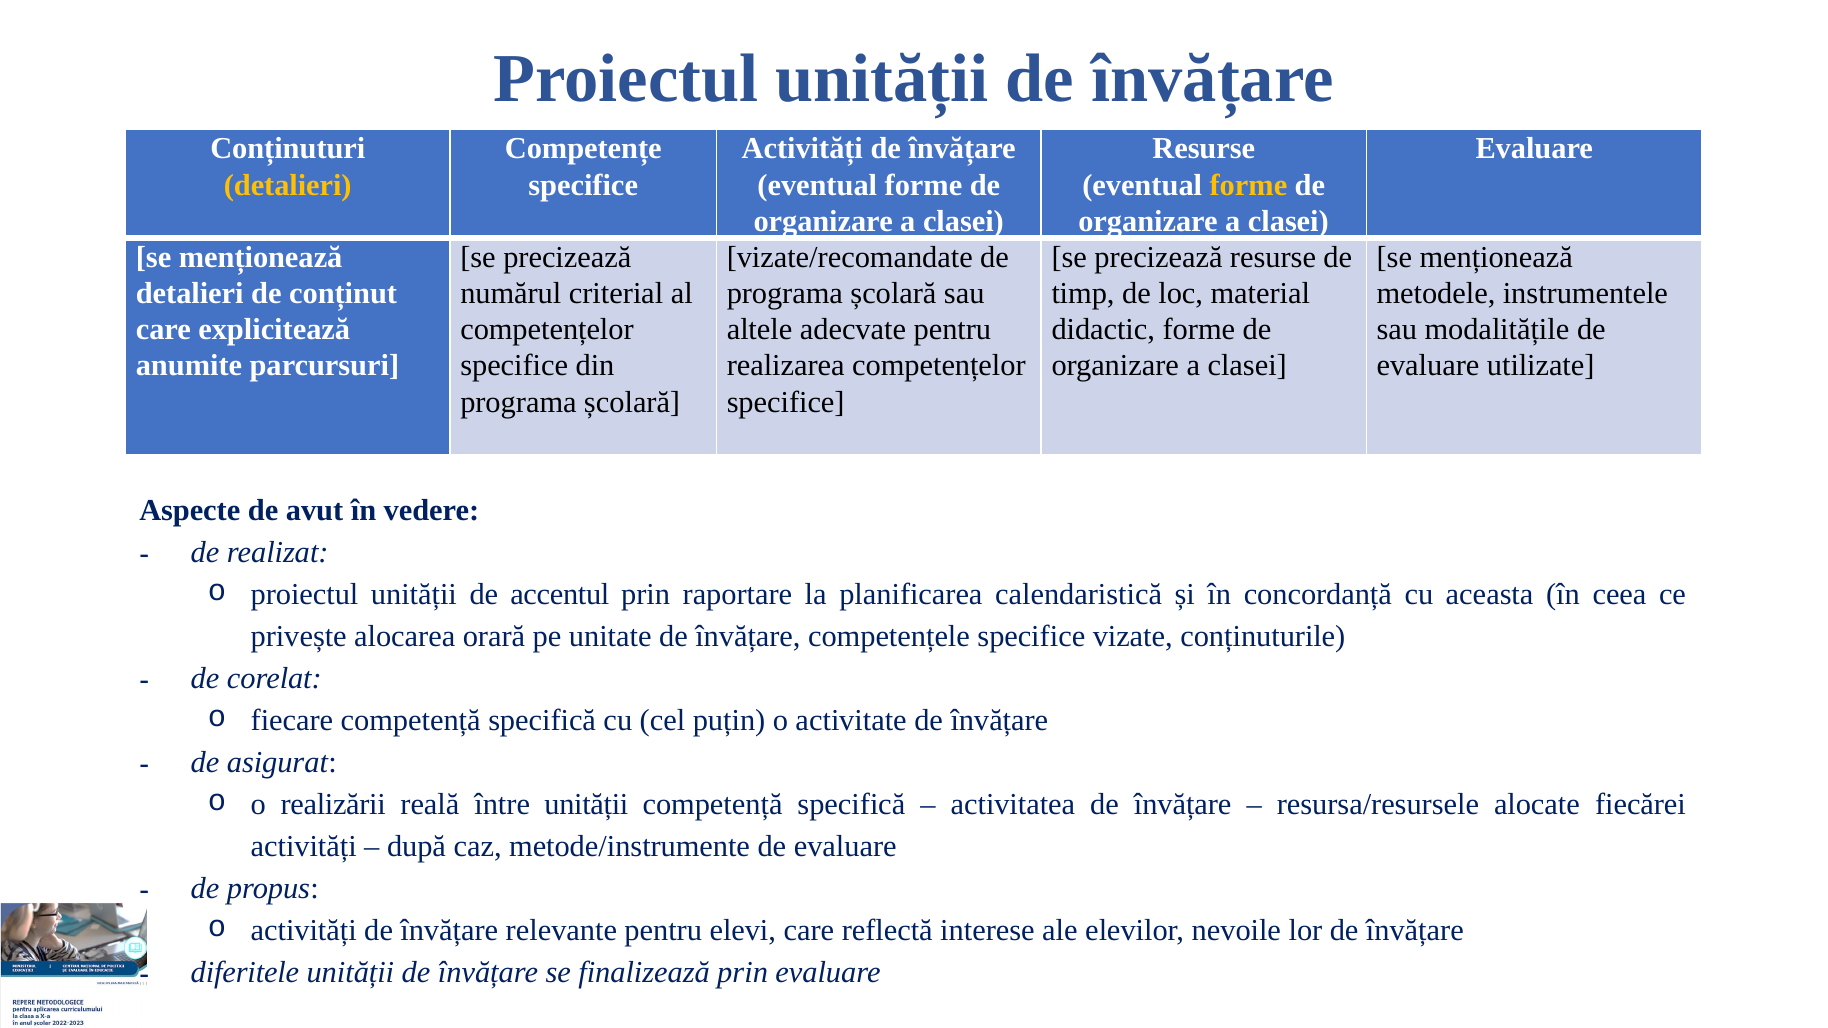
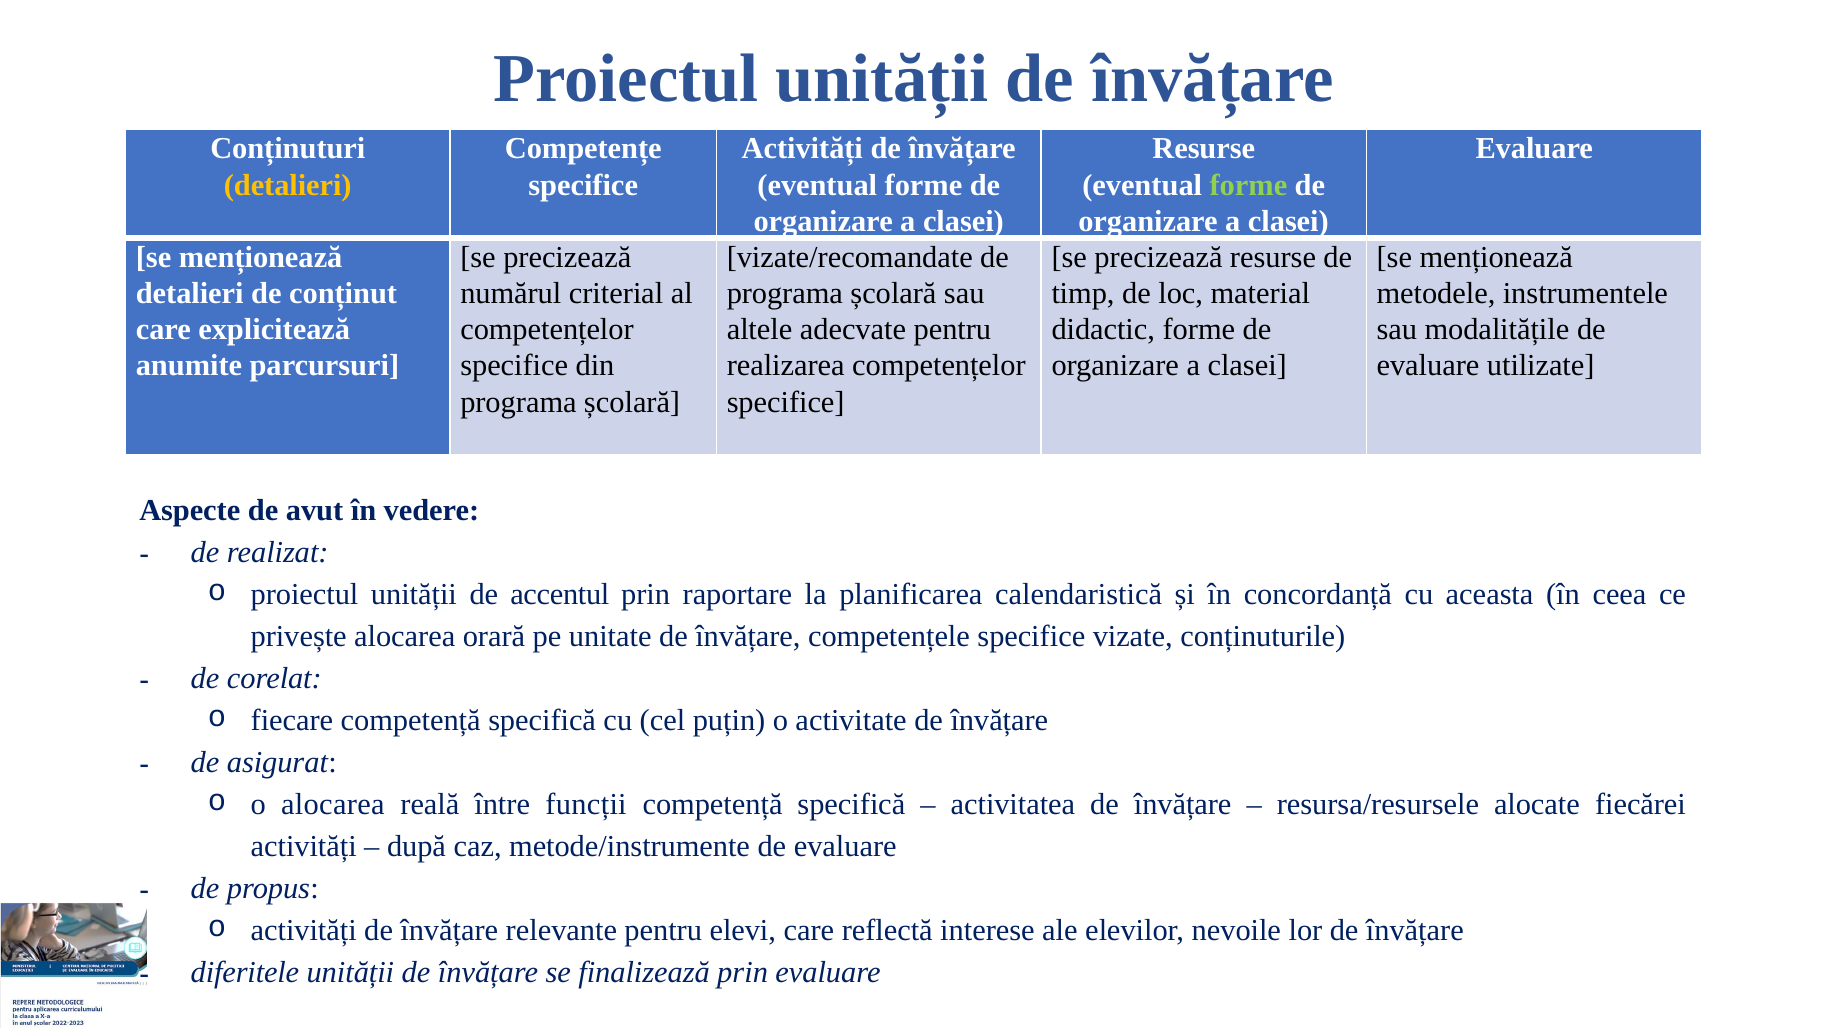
forme colour: yellow -> light green (1248, 185)
o realizării: realizării -> alocarea (333, 805)
între unității: unității -> funcții (586, 805)
